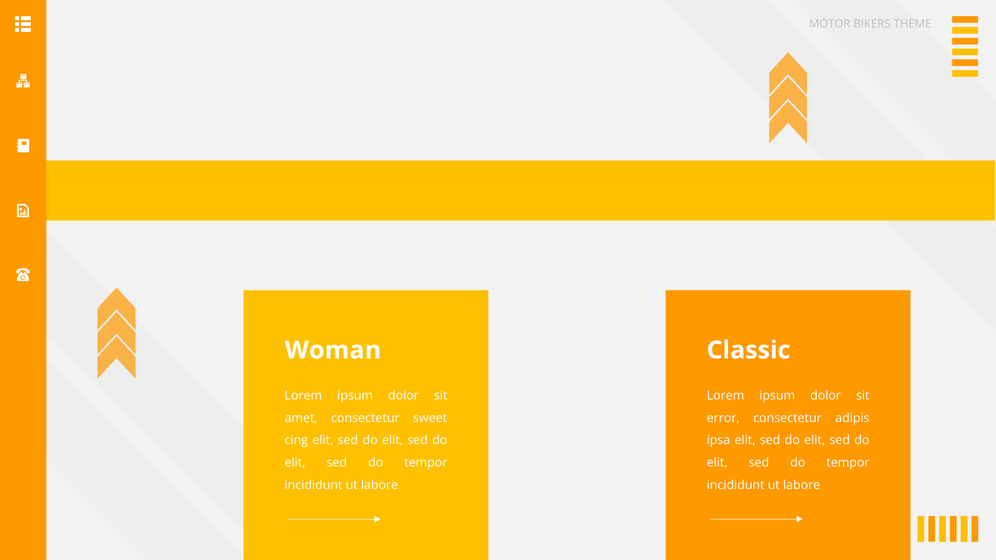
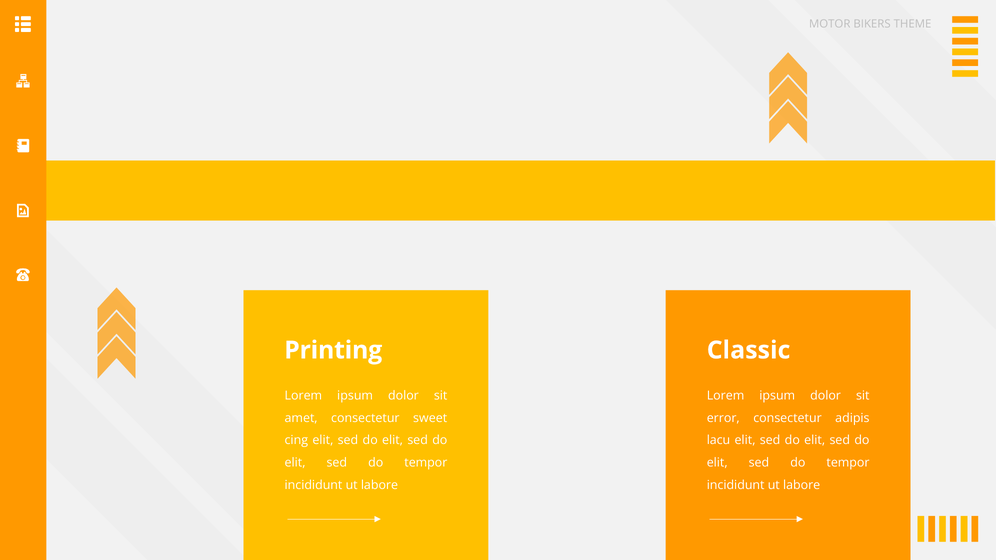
Woman: Woman -> Printing (333, 350)
ipsa: ipsa -> lacu (718, 441)
